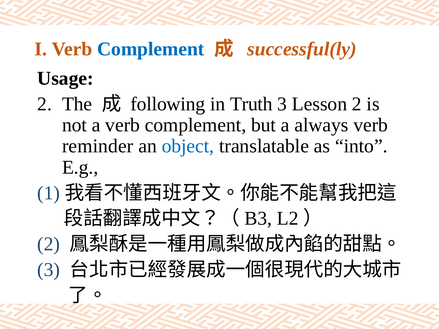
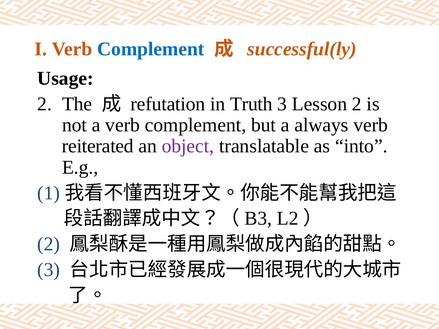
following: following -> refutation (168, 104)
reminder: reminder -> reiterated (98, 146)
object colour: blue -> purple (188, 146)
